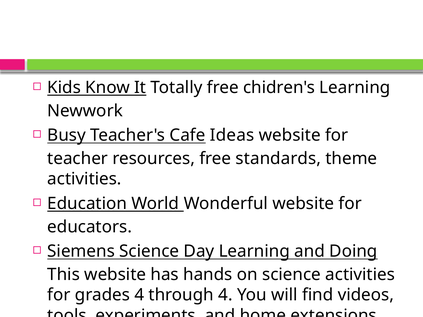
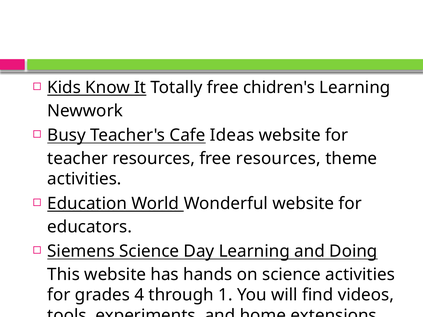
free standards: standards -> resources (278, 159)
through 4: 4 -> 1 (225, 295)
